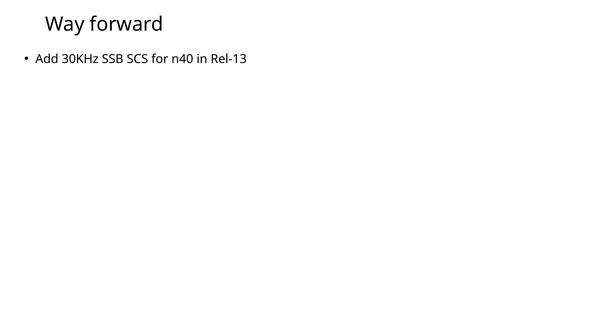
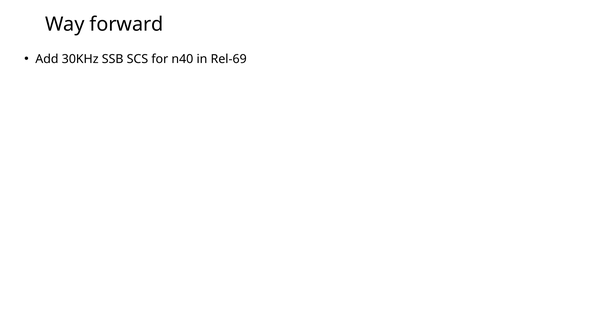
Rel-13: Rel-13 -> Rel-69 (229, 59)
